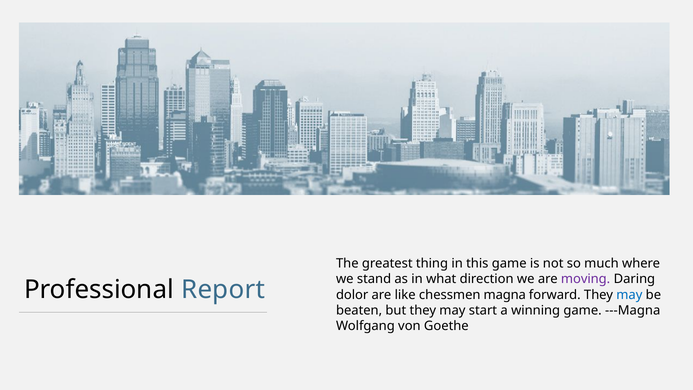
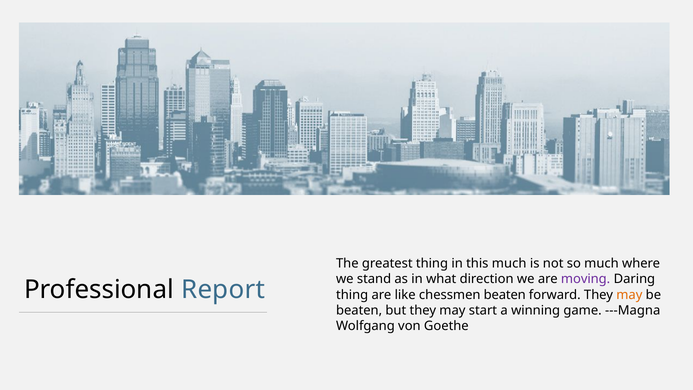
this game: game -> much (509, 263)
dolor: dolor -> thing (352, 295)
chessmen magna: magna -> beaten (505, 295)
may colour: blue -> orange (629, 295)
